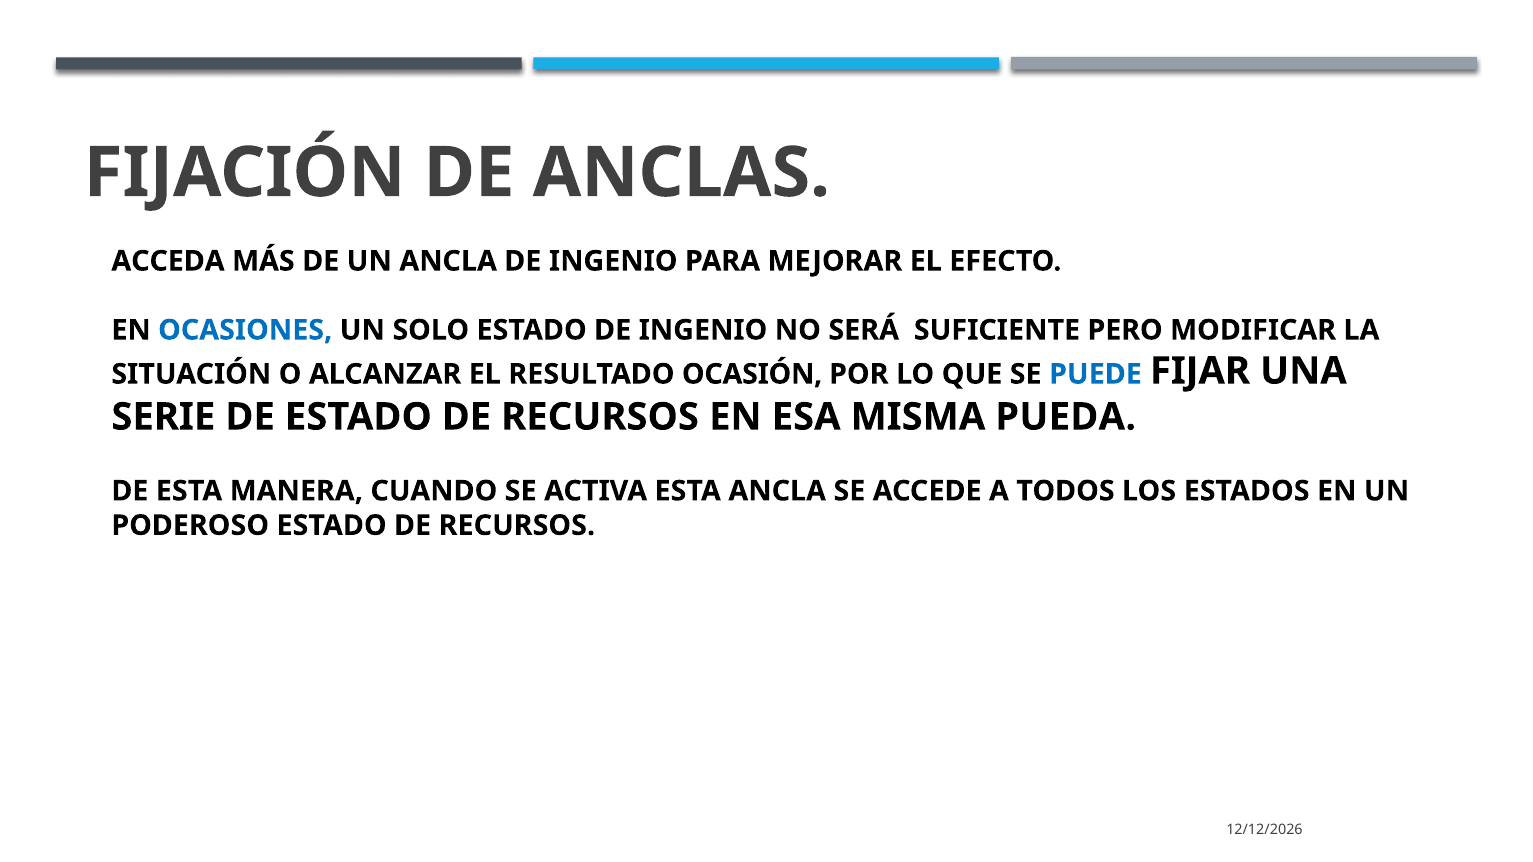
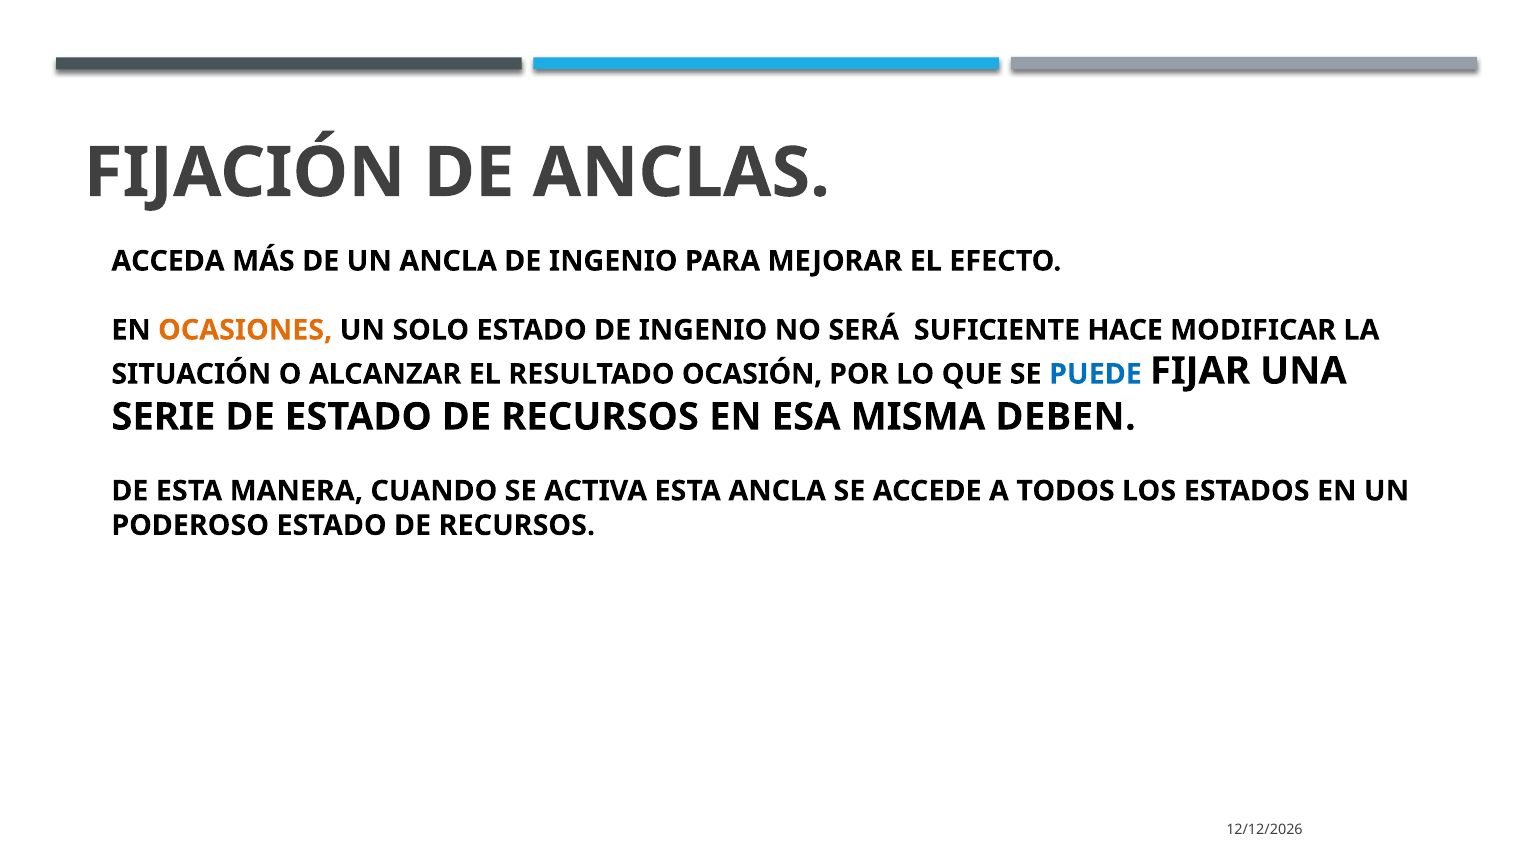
OCASIONES colour: blue -> orange (245, 330)
PERO: PERO -> HACE (1125, 330)
PUEDA: PUEDA -> DEBEN (1066, 417)
